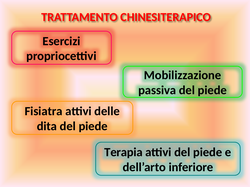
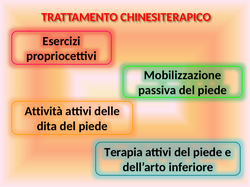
Fisiatra: Fisiatra -> Attività (44, 112)
